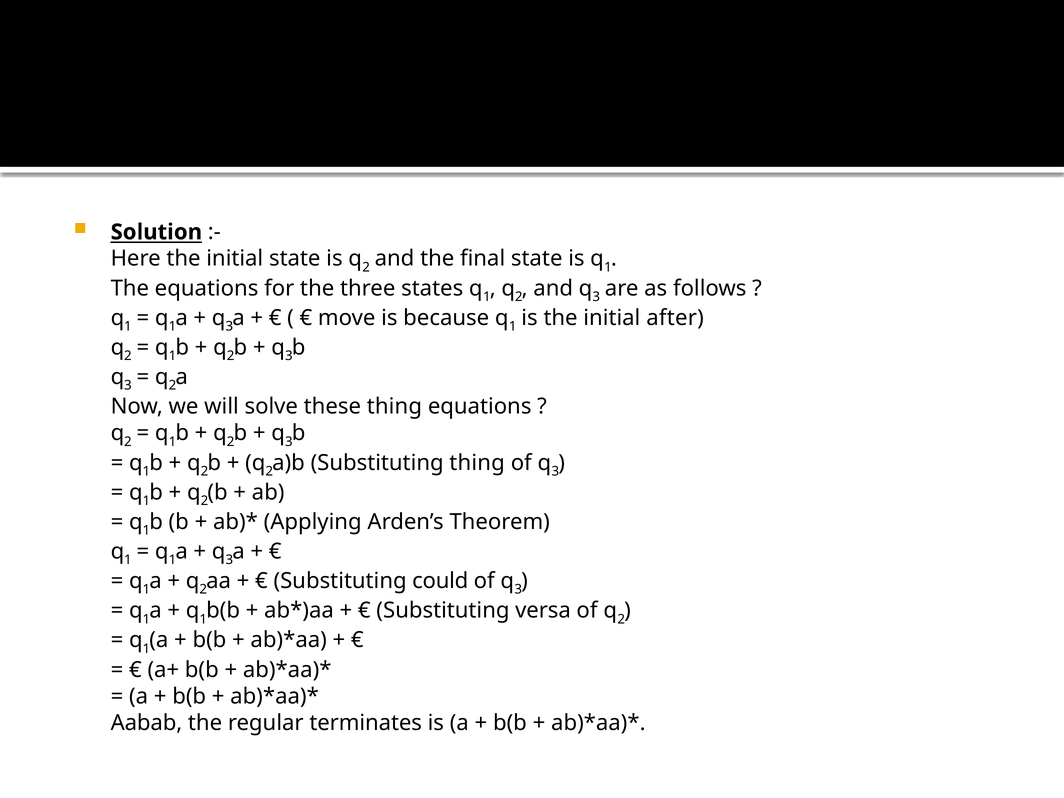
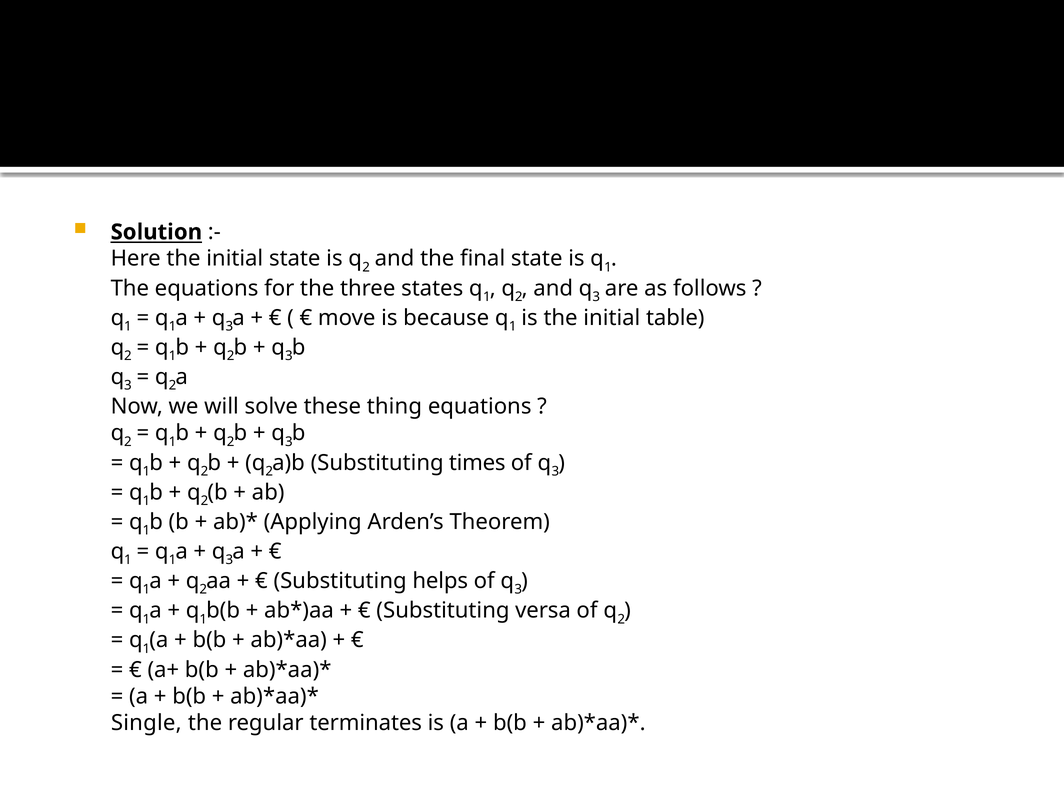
after: after -> table (675, 318)
Substituting thing: thing -> times (477, 463)
could: could -> helps (440, 581)
Aabab: Aabab -> Single (146, 723)
